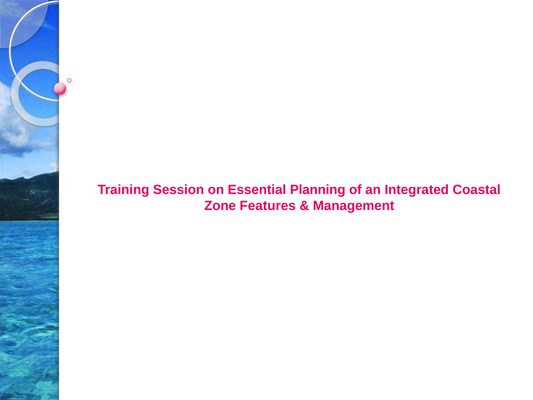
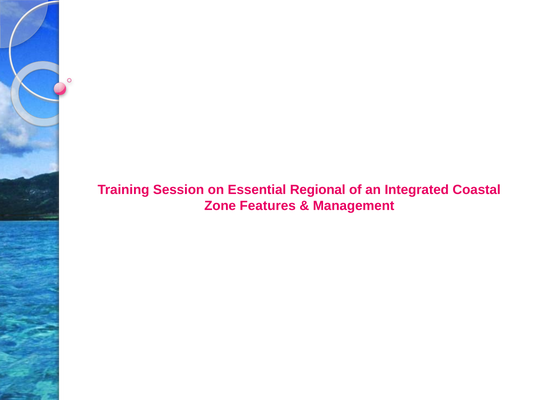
Planning: Planning -> Regional (318, 190)
